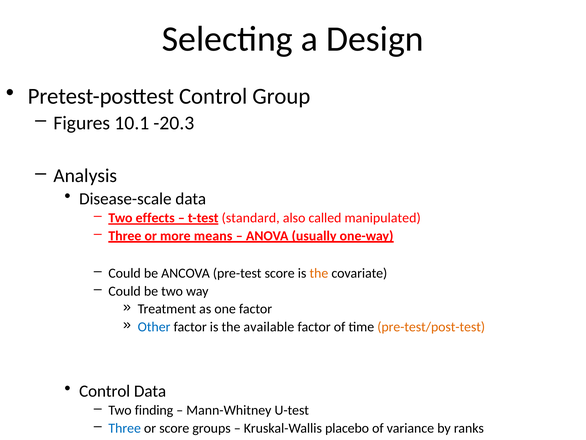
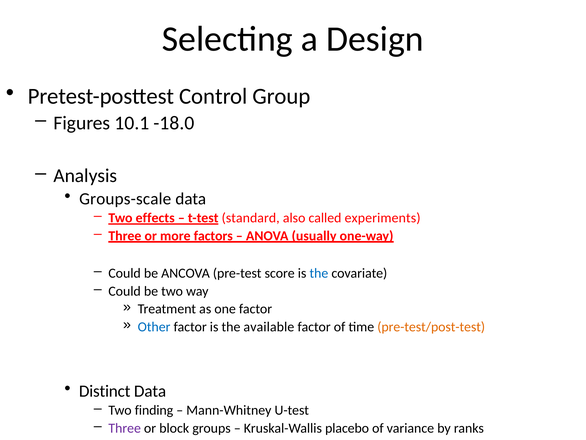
-20.3: -20.3 -> -18.0 (174, 123)
Disease-scale: Disease-scale -> Groups-scale (125, 199)
manipulated: manipulated -> experiments (383, 218)
means: means -> factors (213, 236)
the colour: orange -> blue (319, 273)
Control: Control -> Distinct (105, 391)
Three colour: blue -> purple (125, 428)
or score: score -> block (174, 428)
